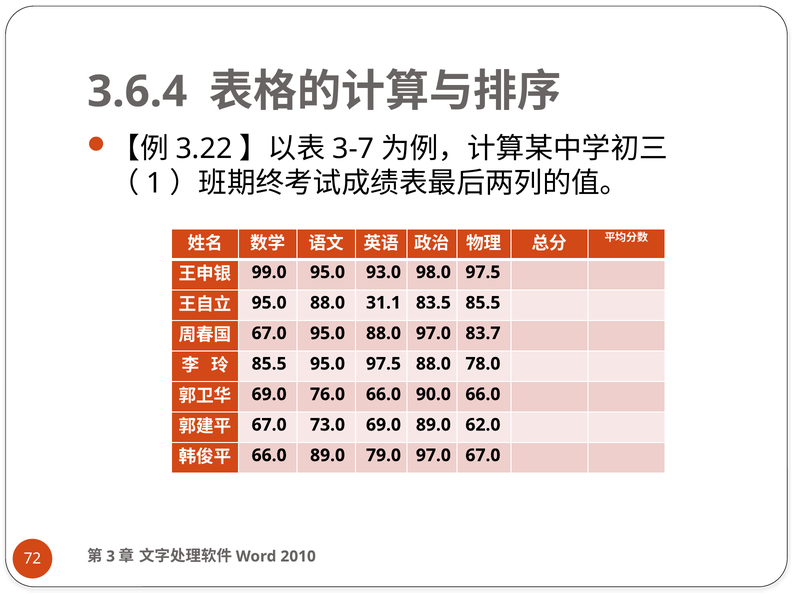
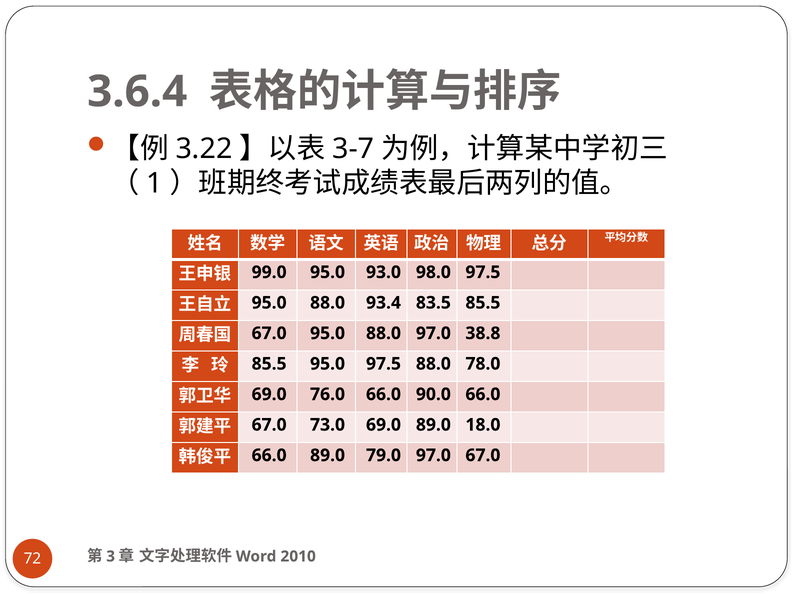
31.1: 31.1 -> 93.4 (383, 303)
83.7: 83.7 -> 38.8 (483, 333)
62.0: 62.0 -> 18.0 (483, 425)
